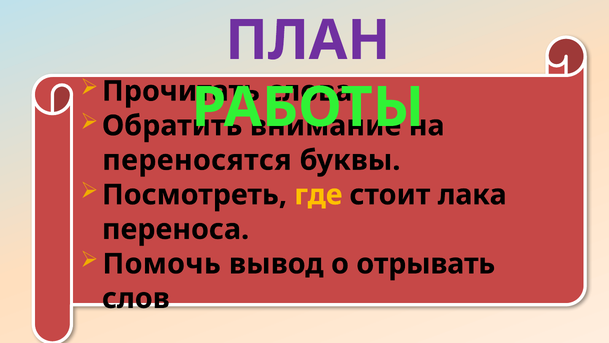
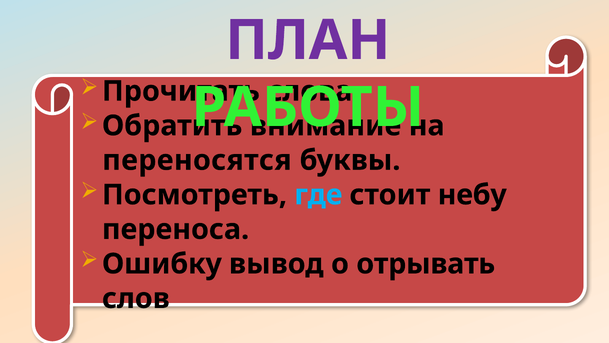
где colour: yellow -> light blue (318, 195)
лака: лака -> небу (472, 195)
Помочь: Помочь -> Ошибку (162, 264)
